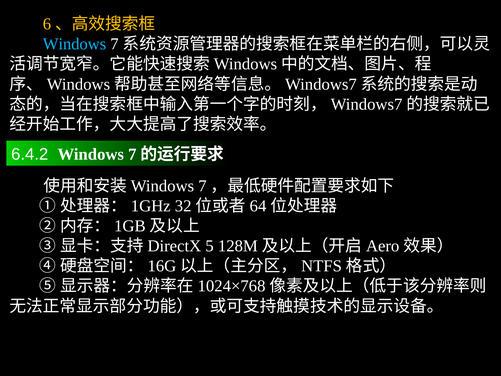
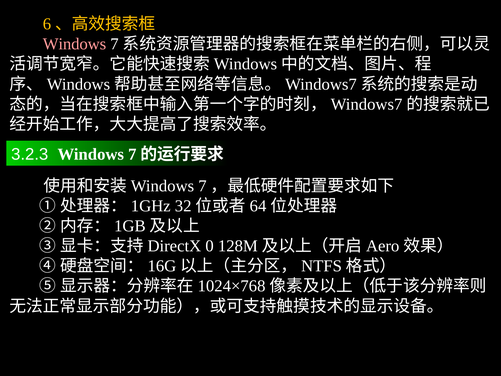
Windows colour: light blue -> pink (75, 44)
6.4.2: 6.4.2 -> 3.2.3 (30, 154)
5: 5 -> 0 (210, 246)
